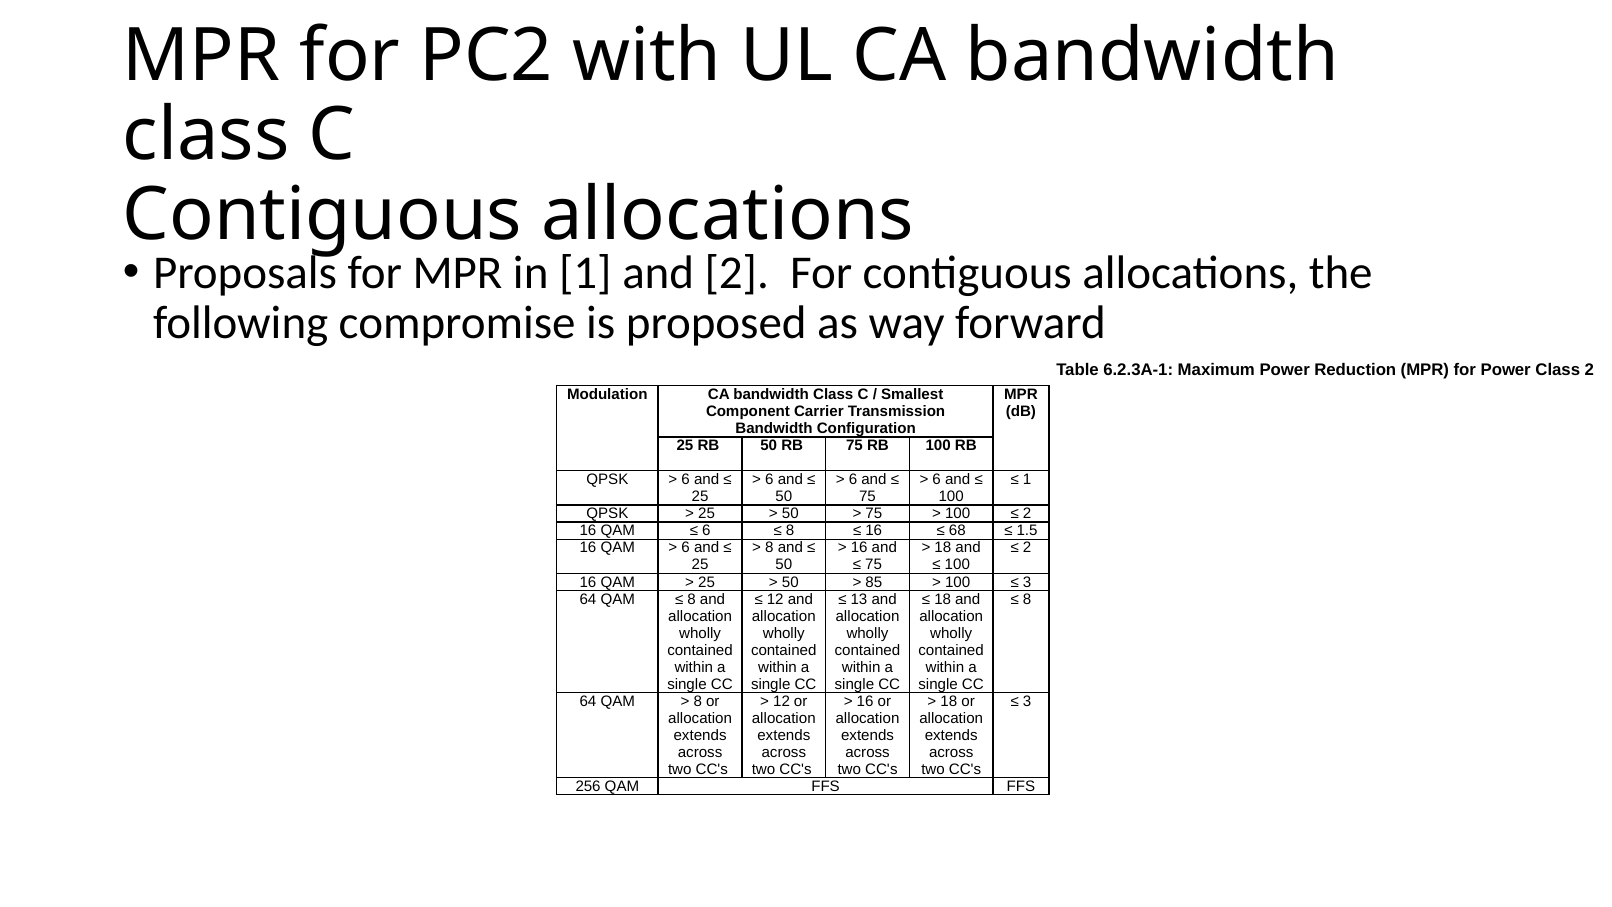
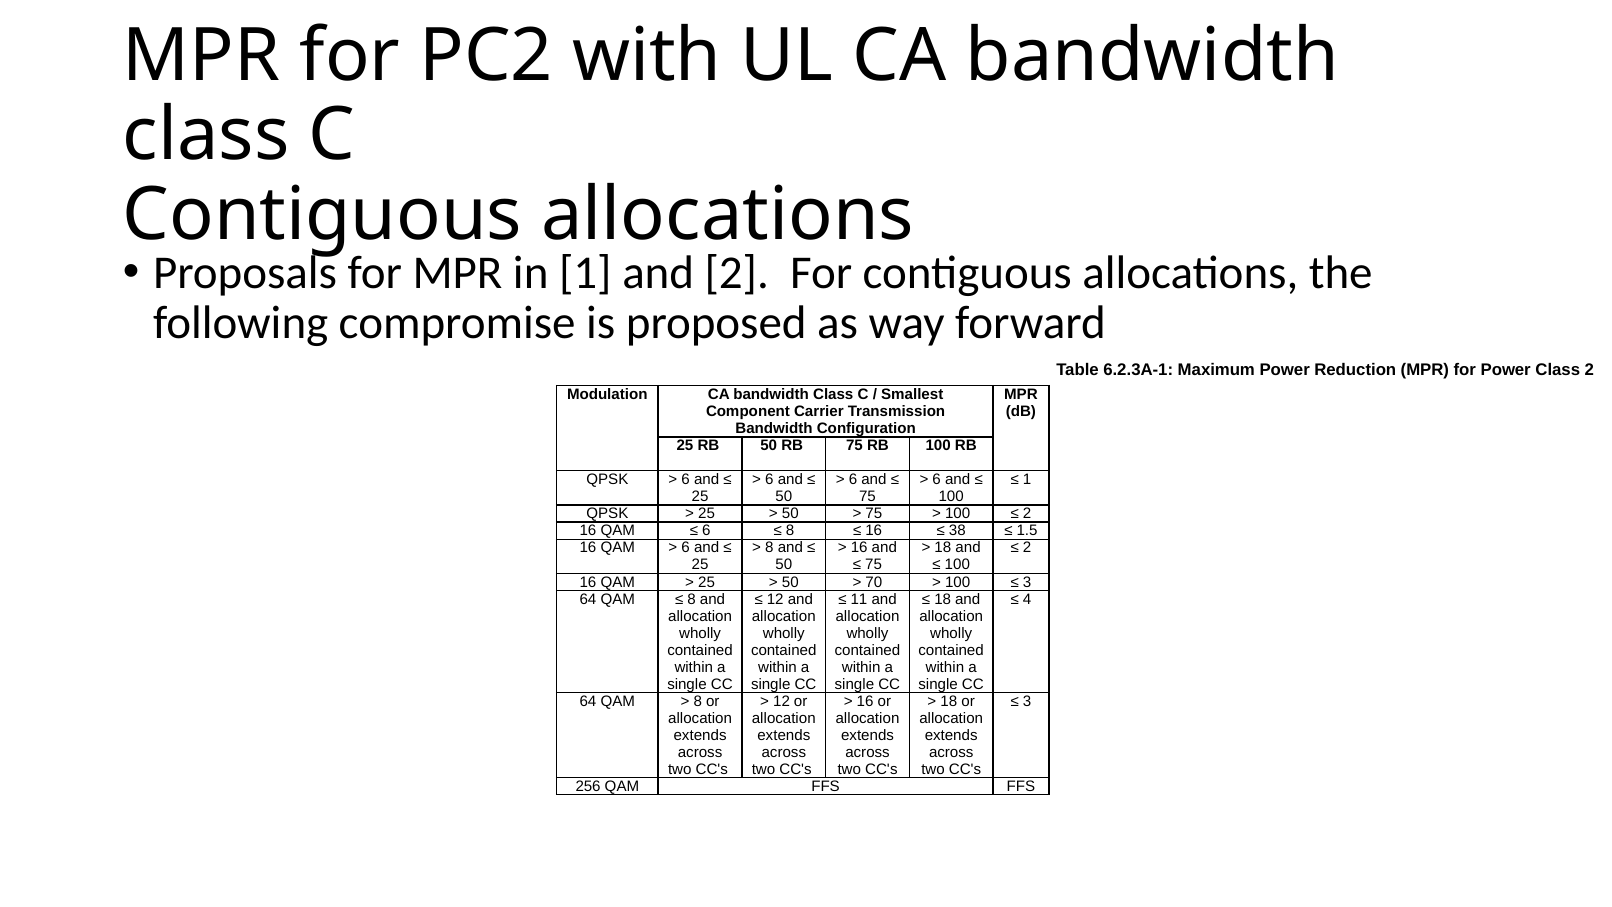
68: 68 -> 38 (957, 531)
85: 85 -> 70 (874, 582)
13: 13 -> 11 (859, 599)
8: 8 -> 4 (1027, 599)
